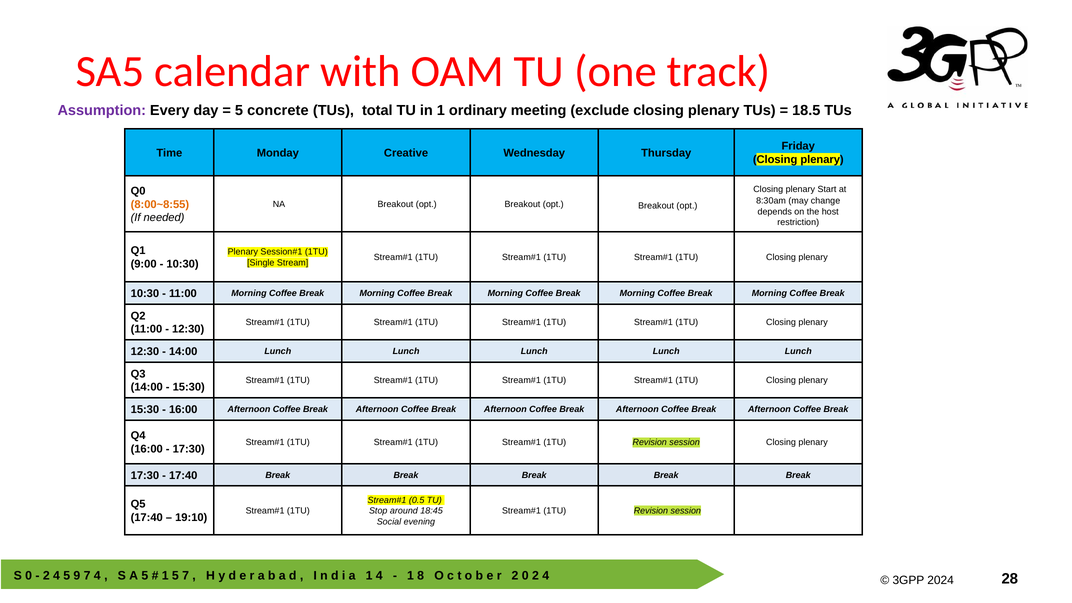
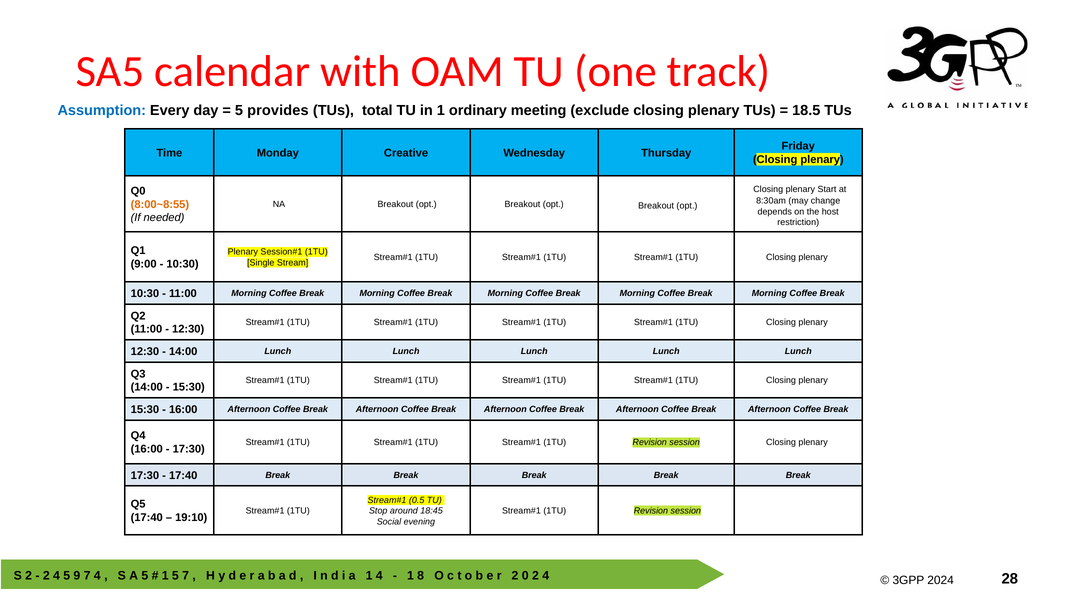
Assumption colour: purple -> blue (102, 110)
concrete: concrete -> provides (278, 110)
0: 0 -> 2 (29, 576)
